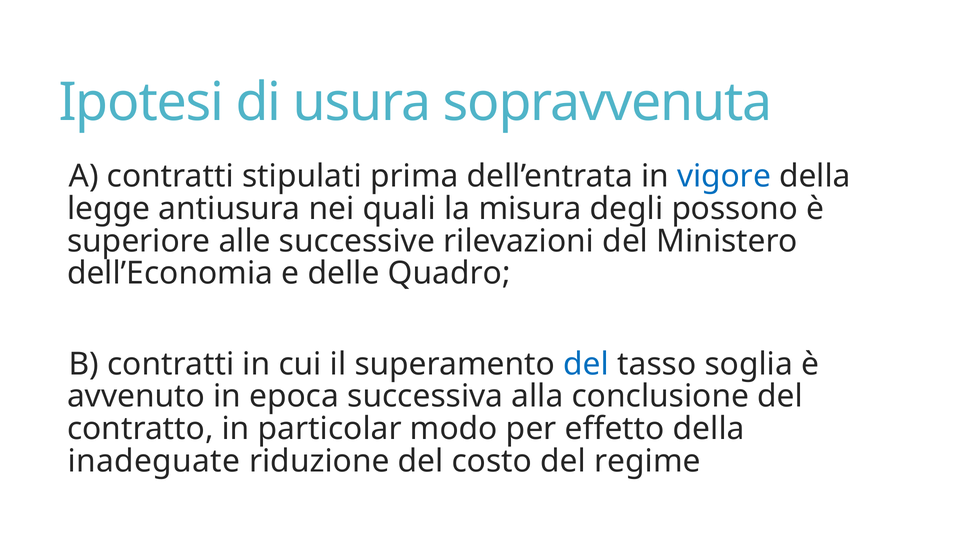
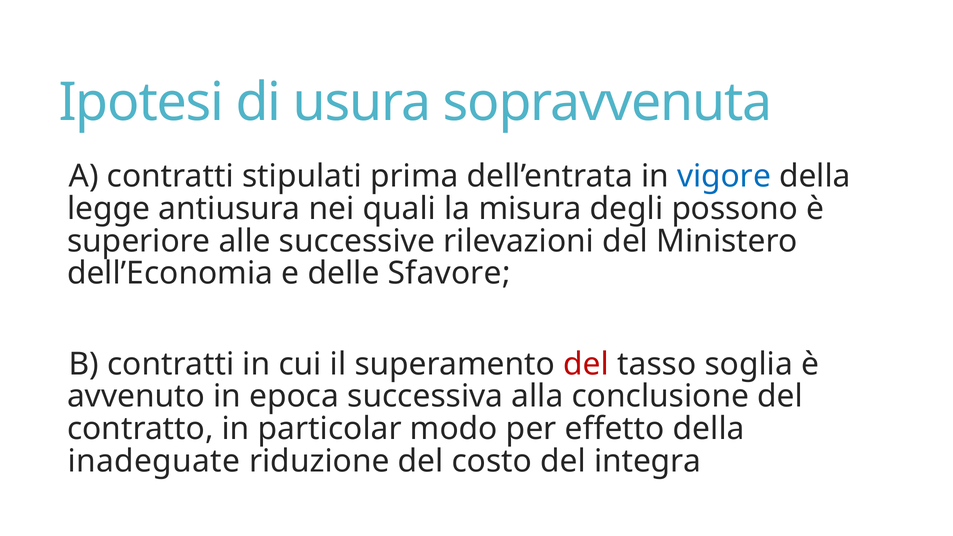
Quadro: Quadro -> Sfavore (449, 273)
del colour: blue -> red (586, 364)
regime: regime -> integra (648, 461)
